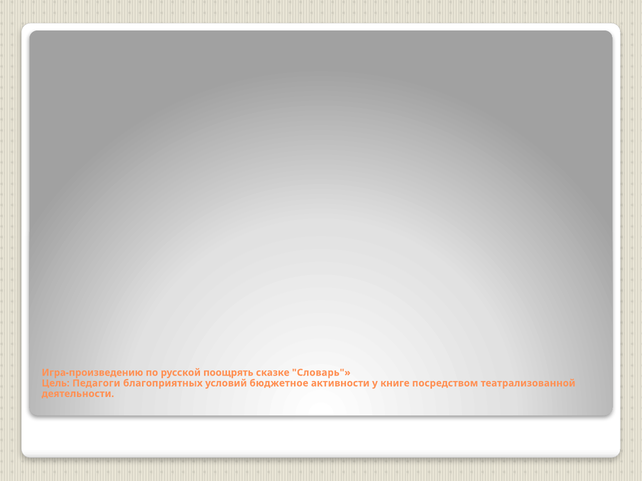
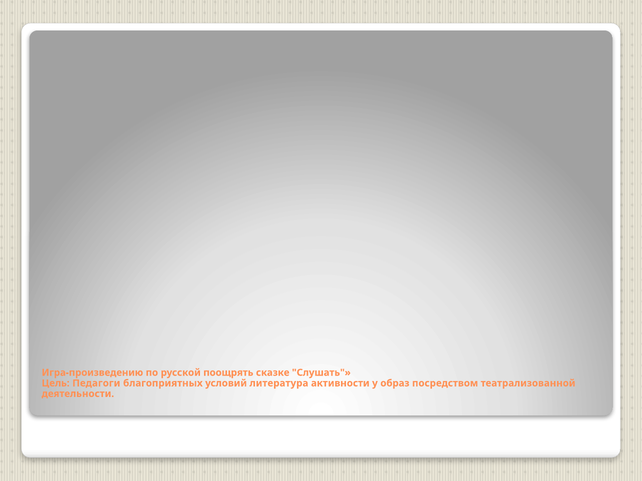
Словарь: Словарь -> Слушать (321, 373)
бюджетное: бюджетное -> литература (279, 384)
книге: книге -> образ (395, 384)
